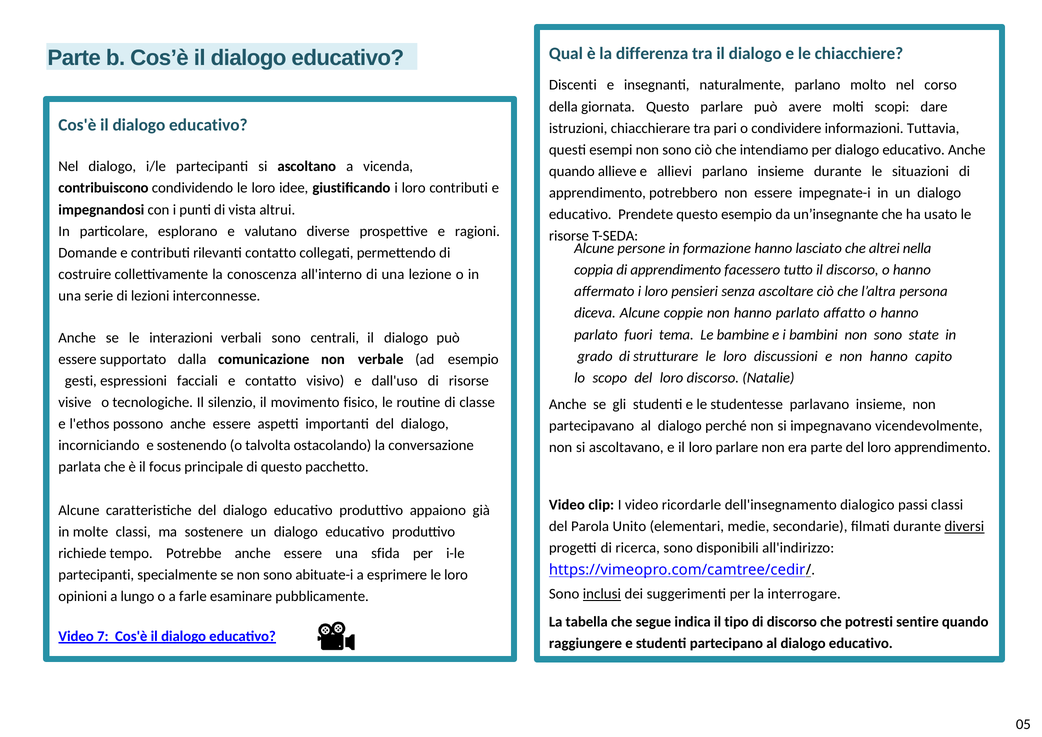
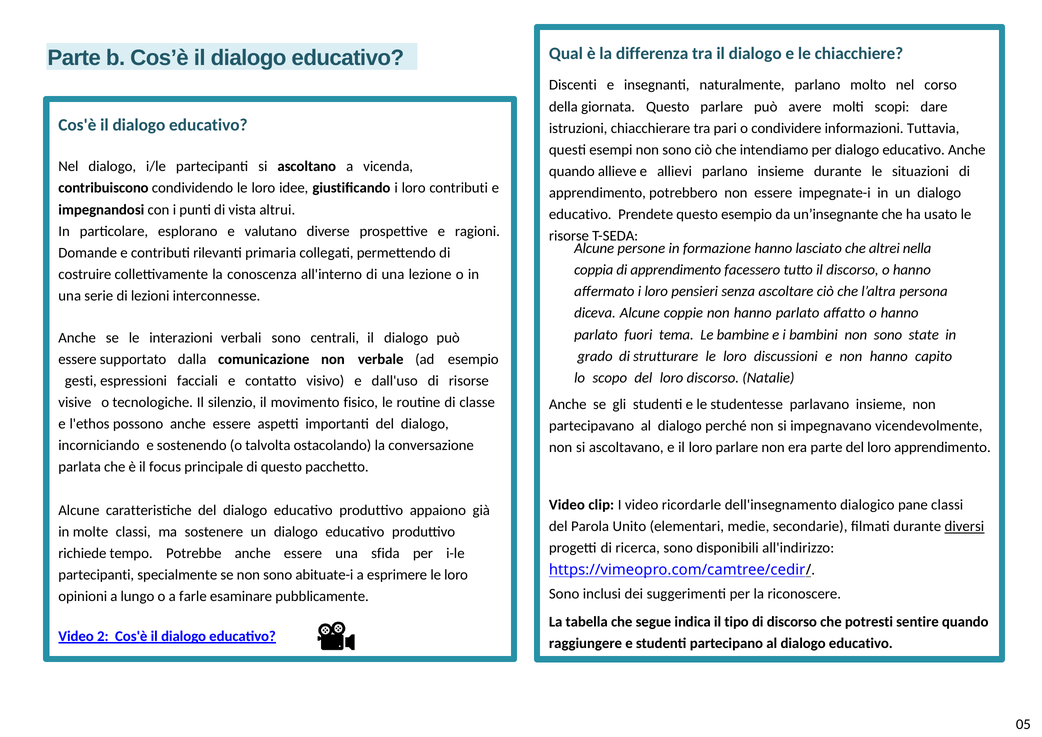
rilevanti contatto: contatto -> primaria (271, 253)
passi: passi -> pane (913, 505)
inclusi underline: present -> none (602, 594)
interrogare: interrogare -> riconoscere (804, 594)
7: 7 -> 2 (103, 636)
